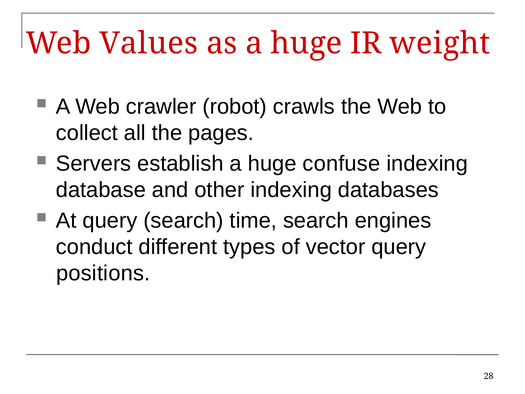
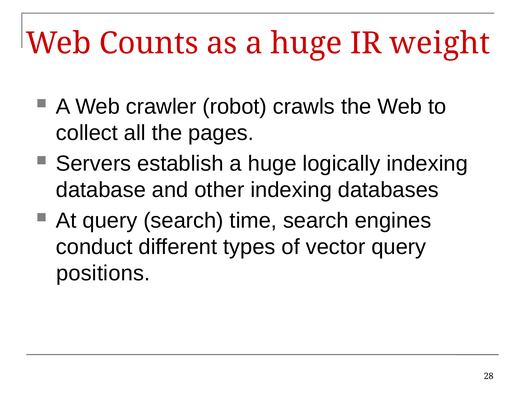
Values: Values -> Counts (149, 43)
confuse: confuse -> logically (341, 164)
